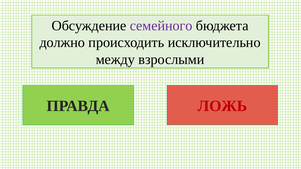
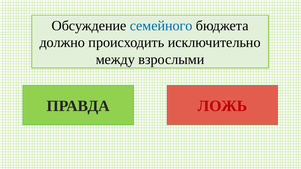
семейного colour: purple -> blue (161, 26)
